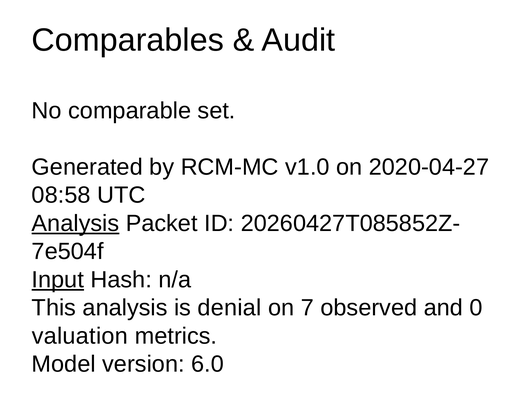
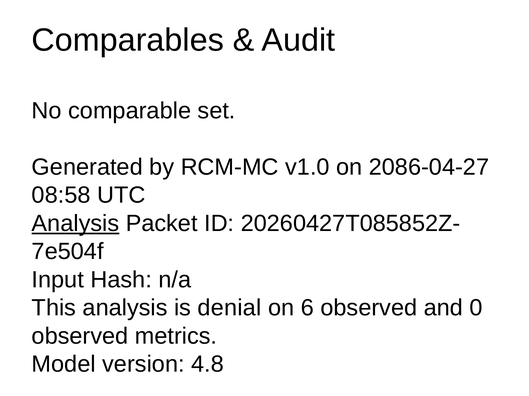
2020-04-27: 2020-04-27 -> 2086-04-27 (429, 167)
Input underline: present -> none (58, 280)
7: 7 -> 6 (307, 308)
valuation: valuation -> observed (80, 337)
6.0: 6.0 -> 4.8 (207, 365)
